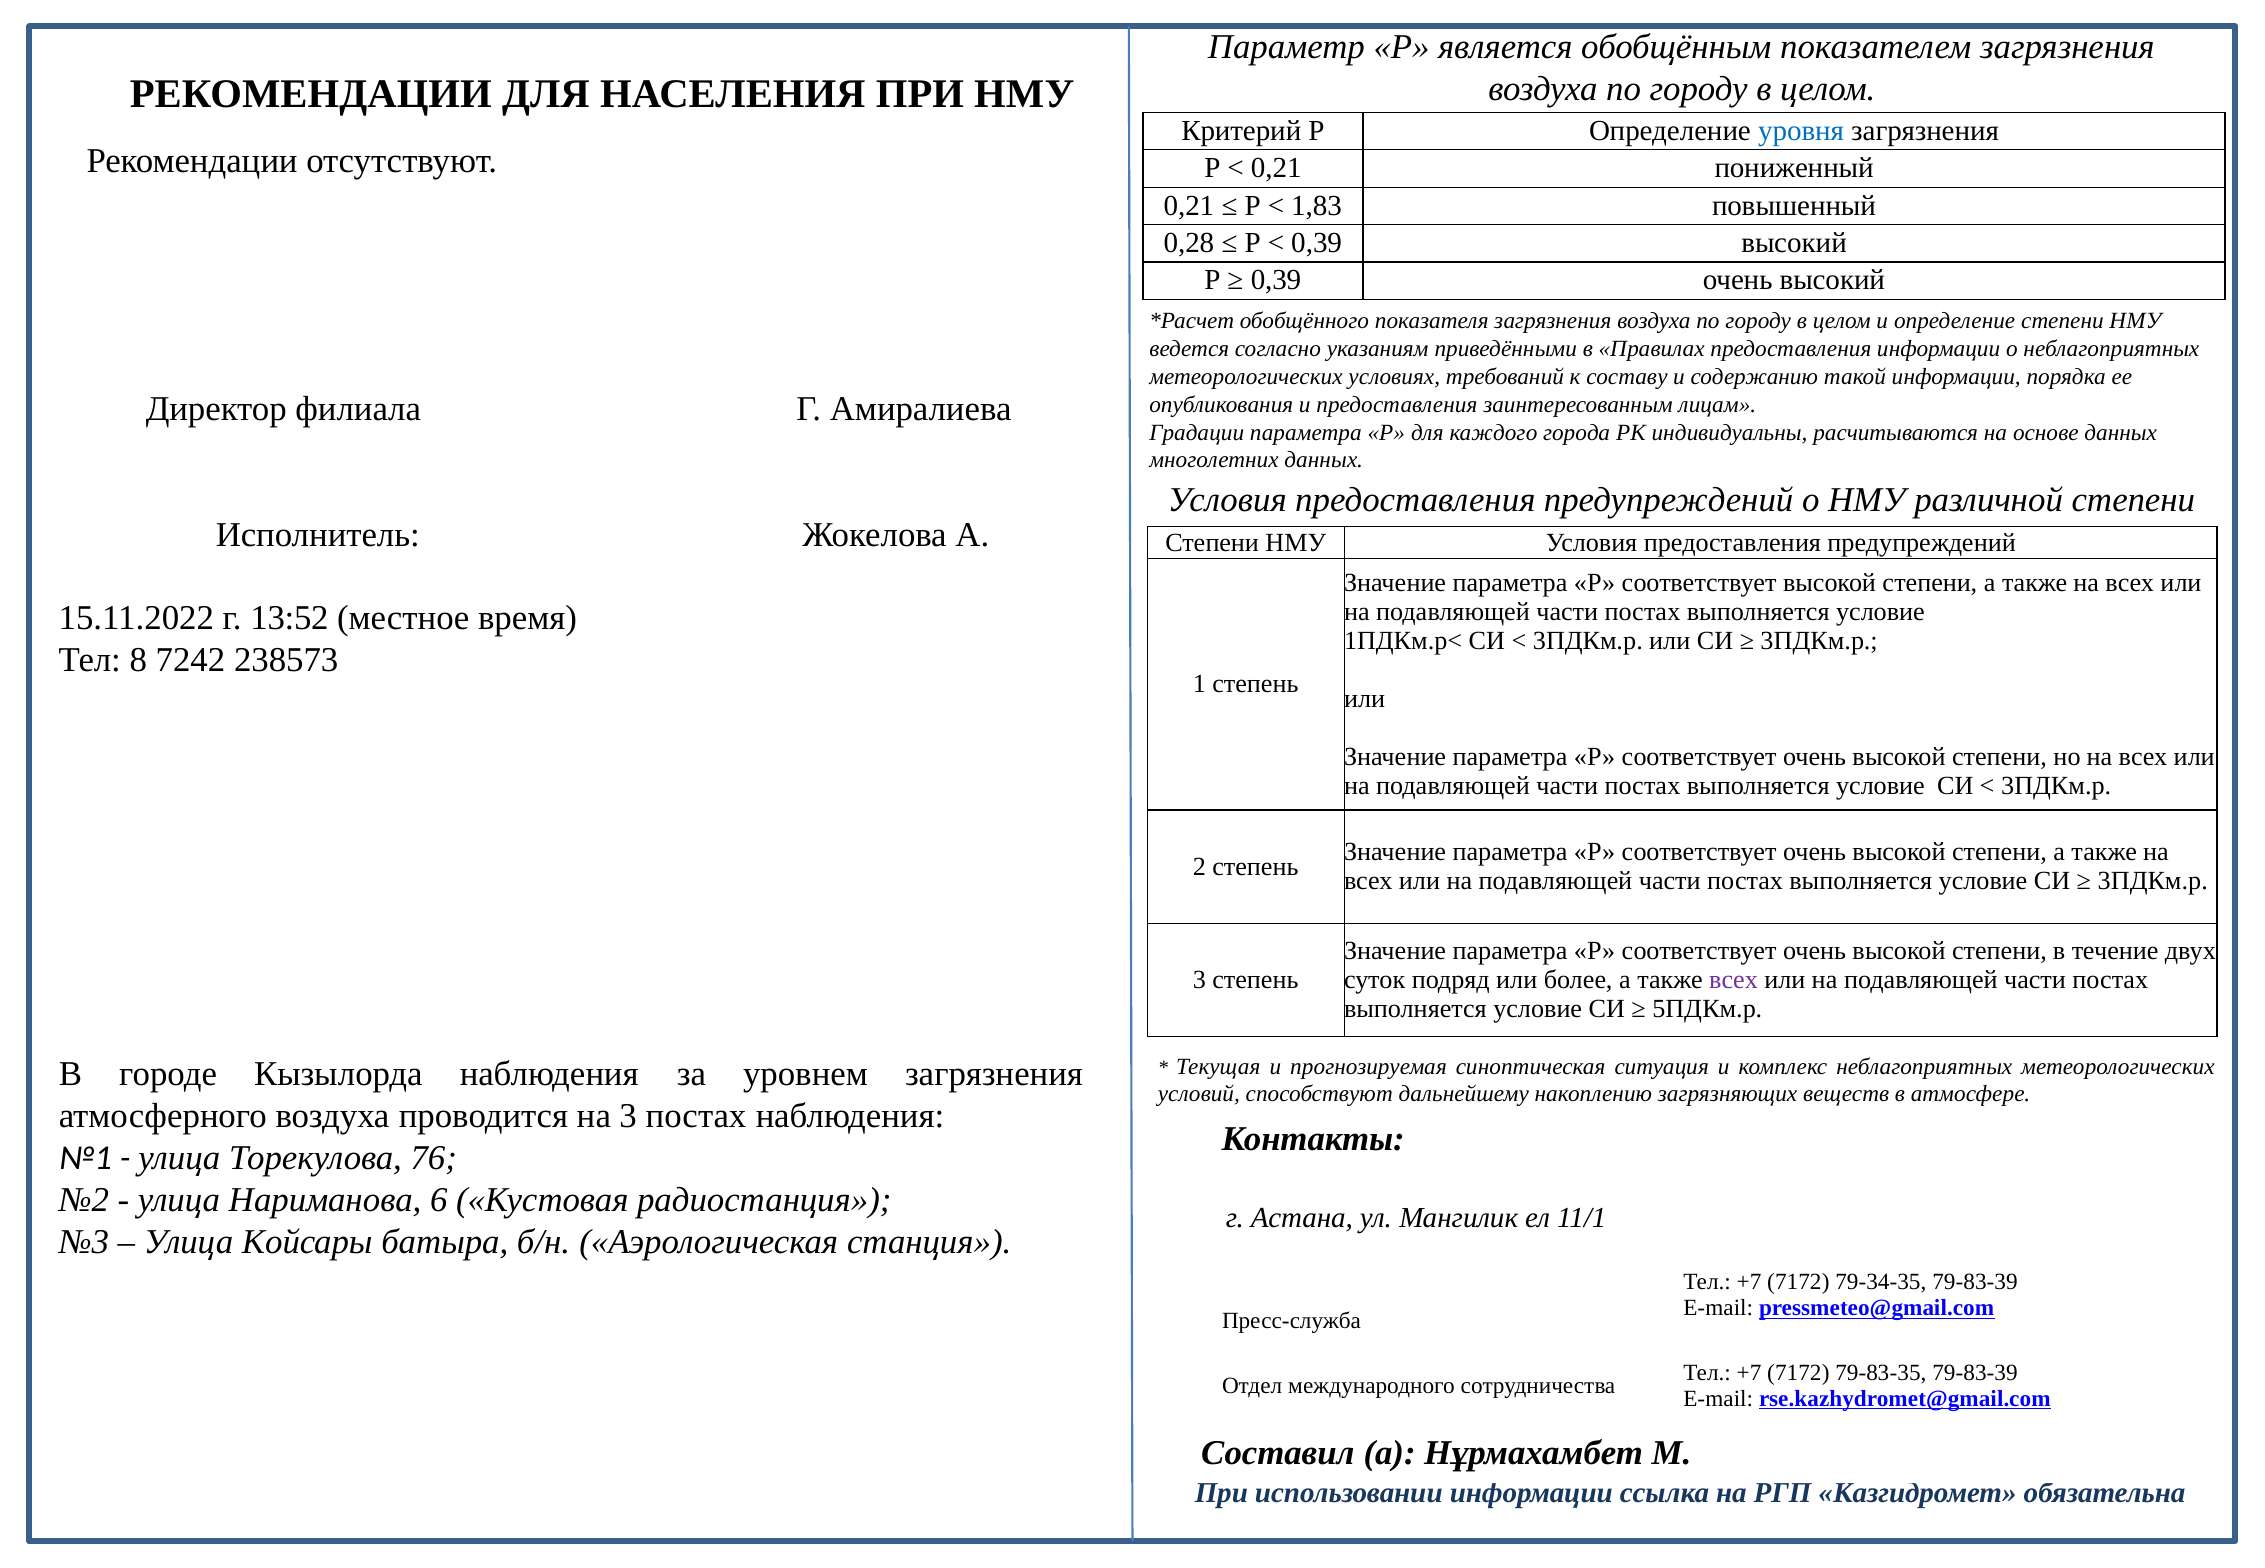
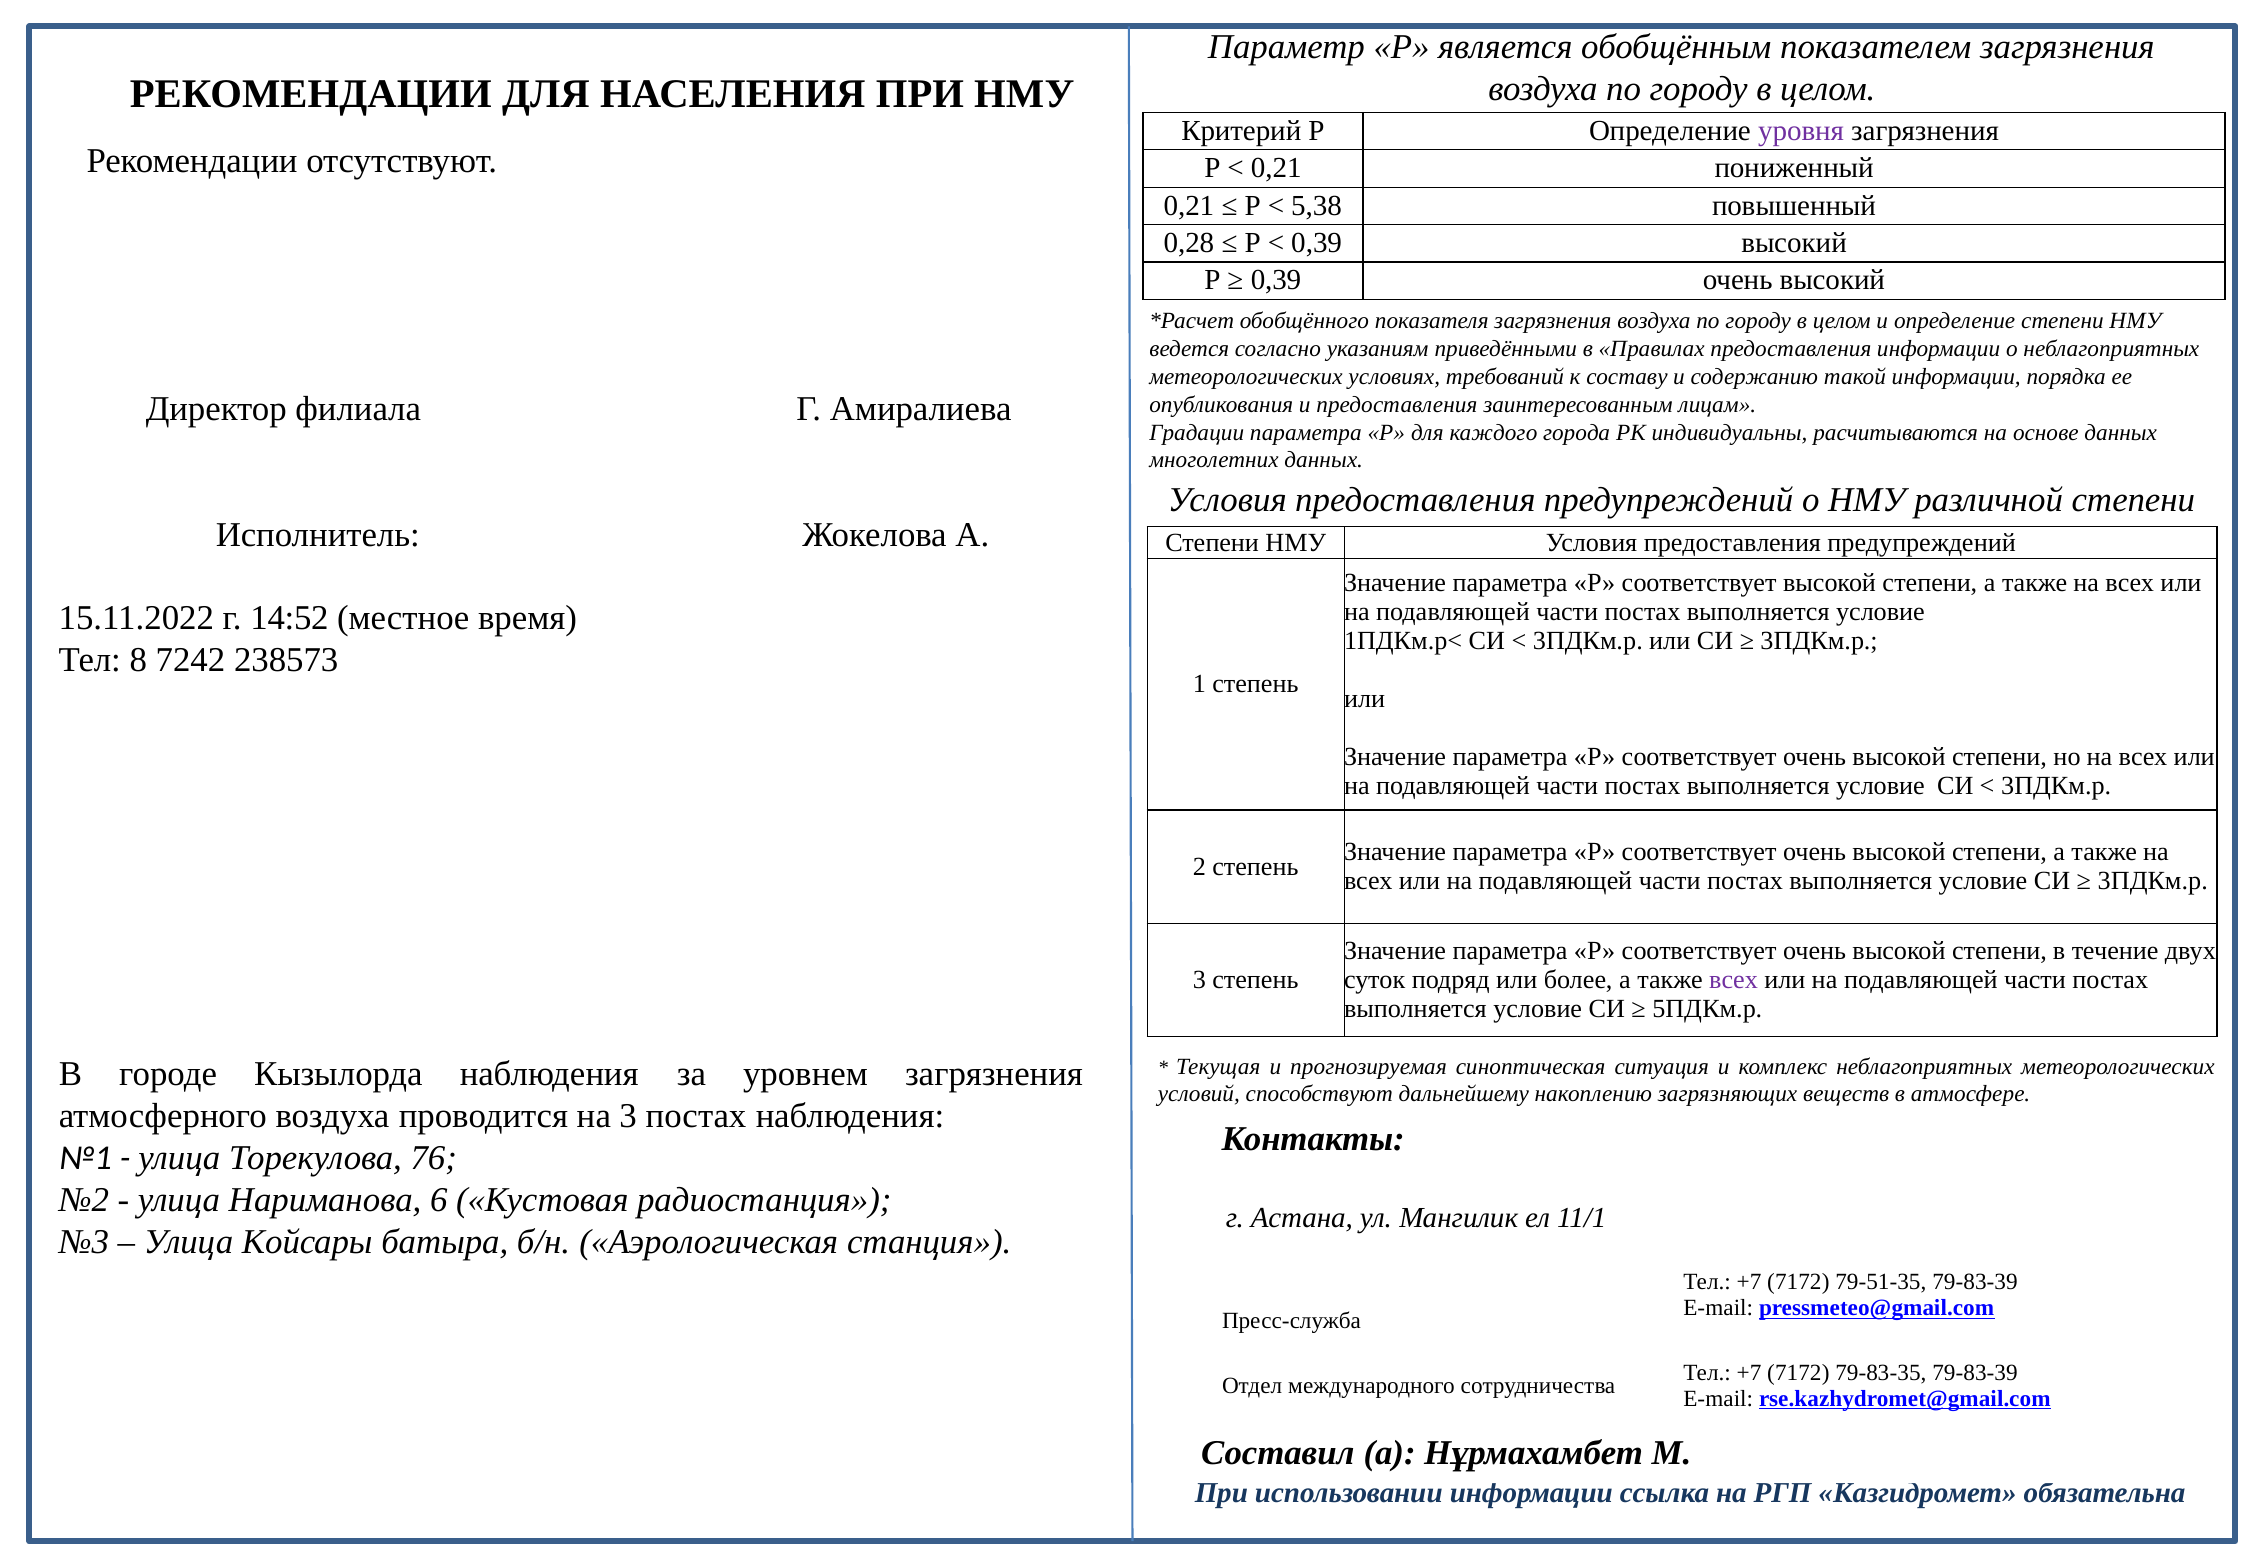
уровня colour: blue -> purple (1801, 131)
1,83: 1,83 -> 5,38 (1317, 206)
13:52: 13:52 -> 14:52 (290, 618)
79-34-35: 79-34-35 -> 79-51-35 (1881, 1282)
